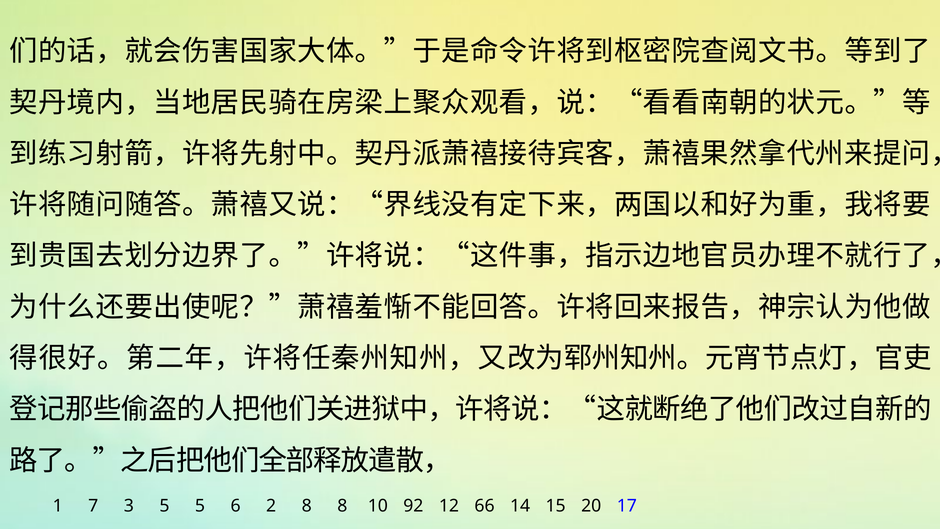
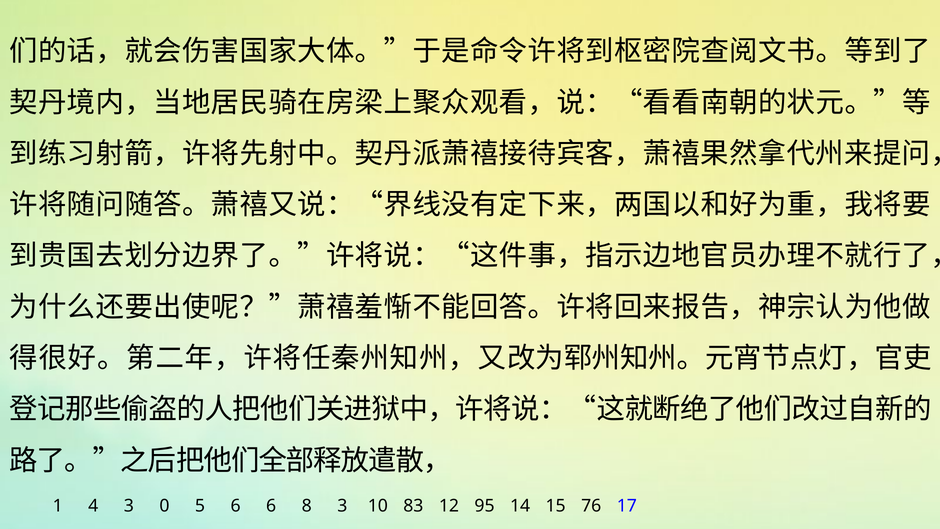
7: 7 -> 4 (93, 506)
3 5: 5 -> 0 (164, 506)
6 2: 2 -> 6 (271, 506)
8 8: 8 -> 3 (342, 506)
92: 92 -> 83 (413, 506)
66: 66 -> 95 (485, 506)
20: 20 -> 76 (591, 506)
